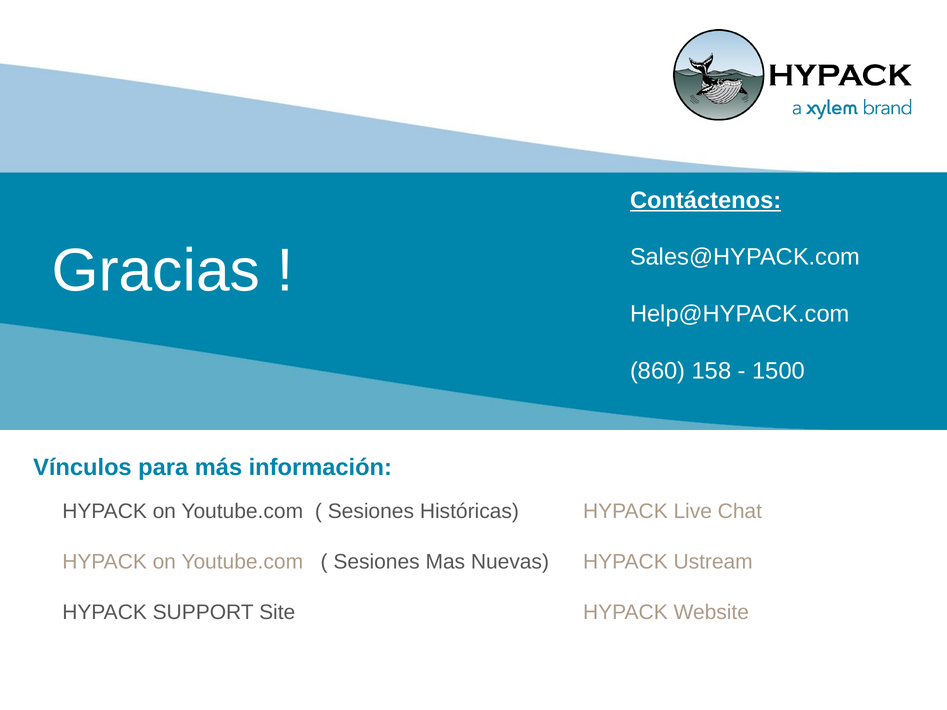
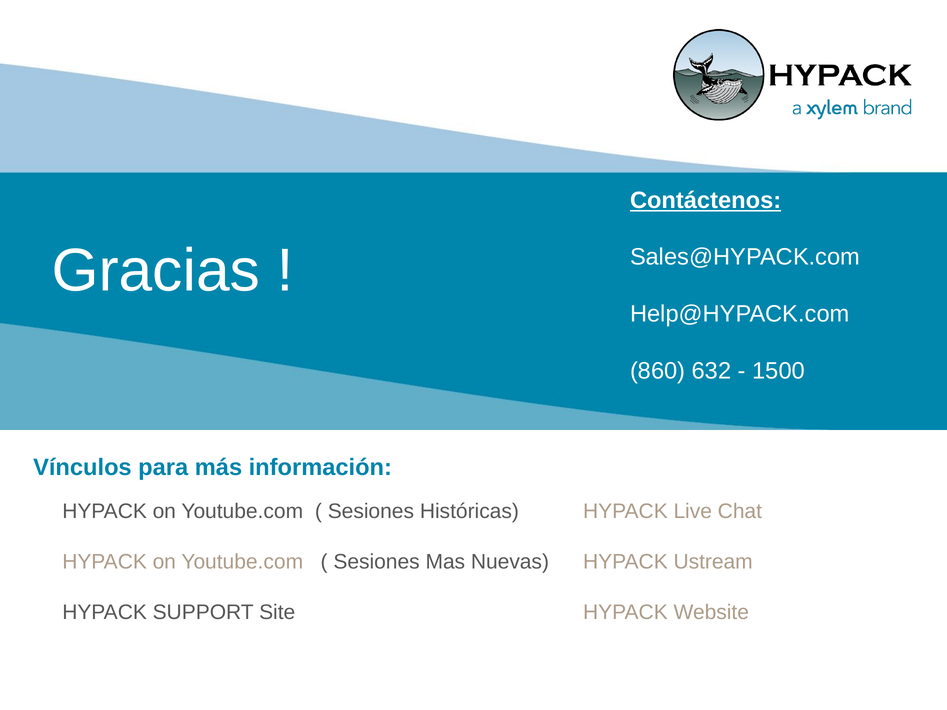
158: 158 -> 632 (711, 371)
